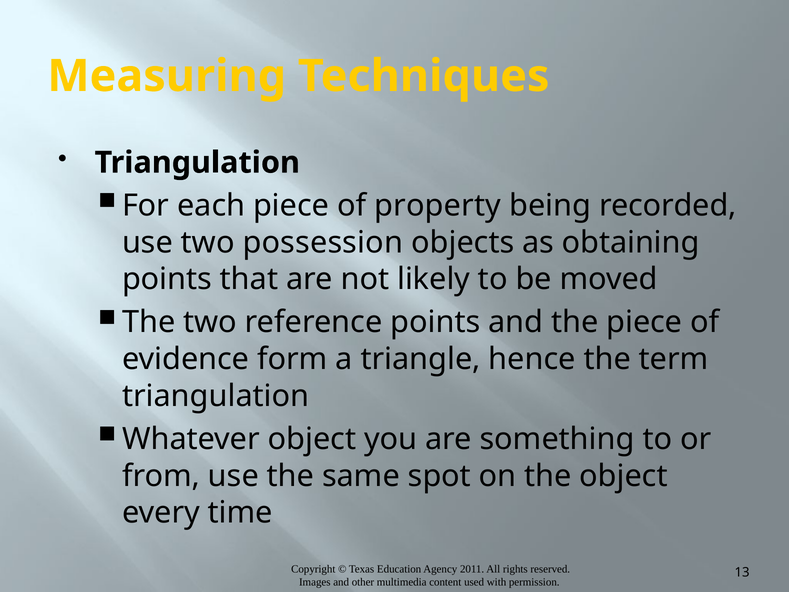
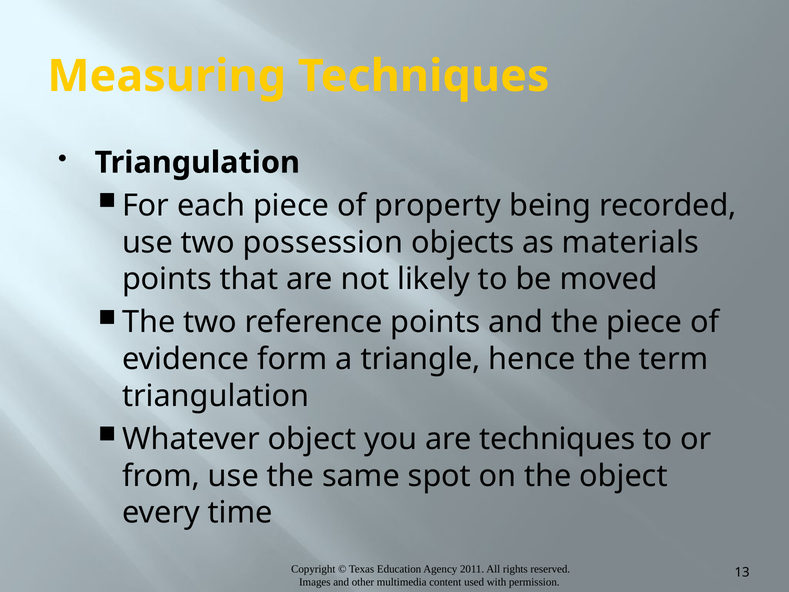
obtaining: obtaining -> materials (631, 242)
are something: something -> techniques (557, 439)
